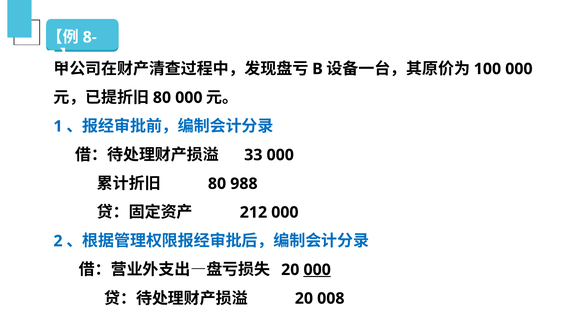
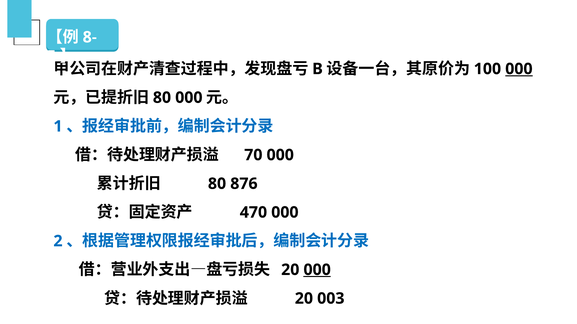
000 underline: none -> present (519, 69)
33: 33 -> 70 (253, 155)
988: 988 -> 876 (244, 184)
212: 212 -> 470 (253, 213)
008: 008 -> 003 (331, 299)
